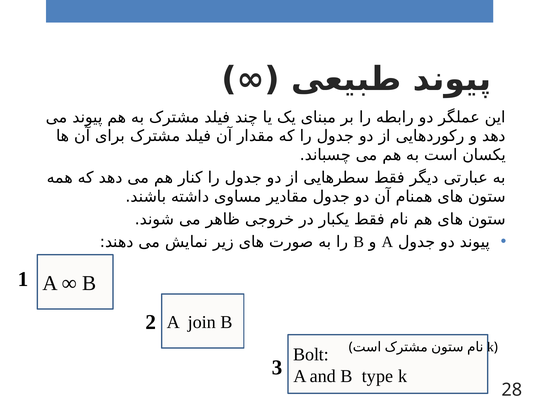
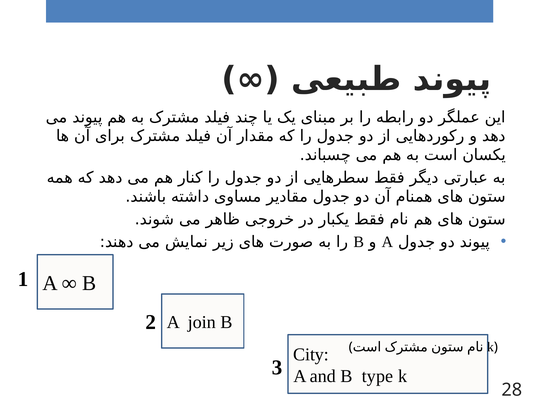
Bolt: Bolt -> City (311, 354)
